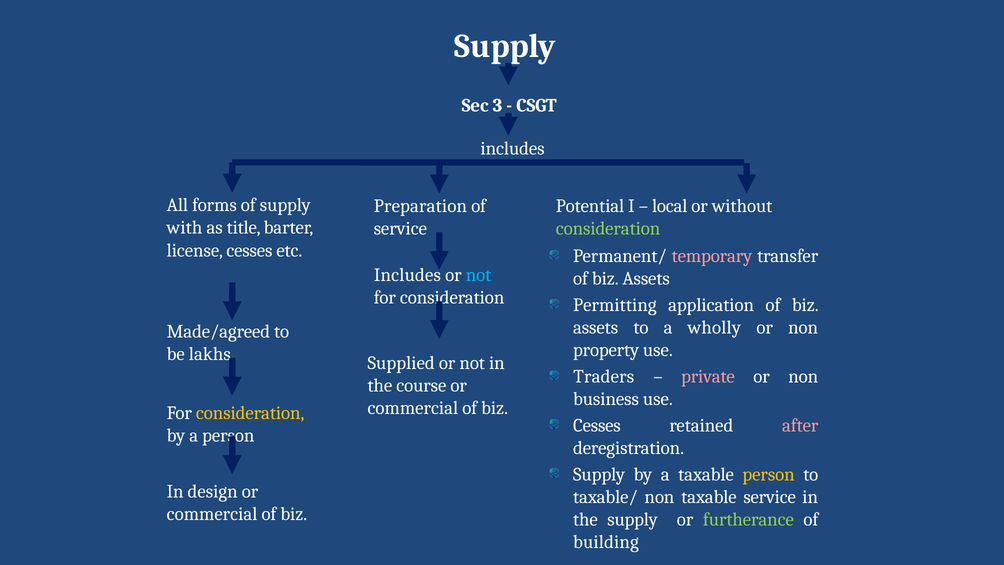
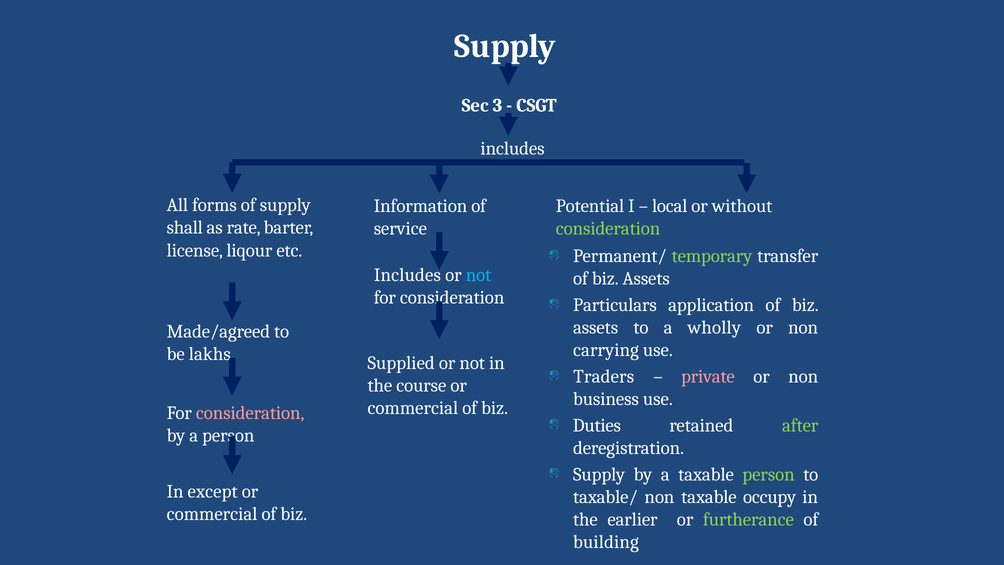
Preparation: Preparation -> Information (421, 206)
with: with -> shall (185, 228)
title: title -> rate (244, 228)
license cesses: cesses -> liqour (249, 250)
temporary colour: pink -> light green (712, 256)
Permitting: Permitting -> Particulars (615, 305)
property: property -> carrying (606, 350)
consideration colour: yellow -> pink (250, 413)
Cesses: Cesses -> Duties (597, 425)
after colour: pink -> light green (800, 425)
person colour: yellow -> light green (769, 474)
design: design -> except (213, 491)
taxable service: service -> occupy (770, 497)
the supply: supply -> earlier (632, 519)
